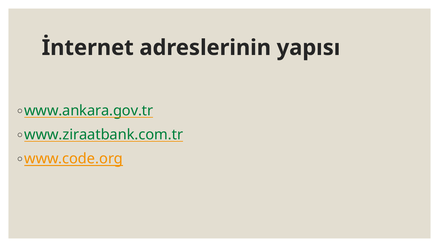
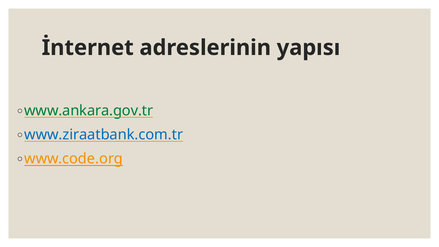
www.ziraatbank.com.tr colour: green -> blue (104, 135)
